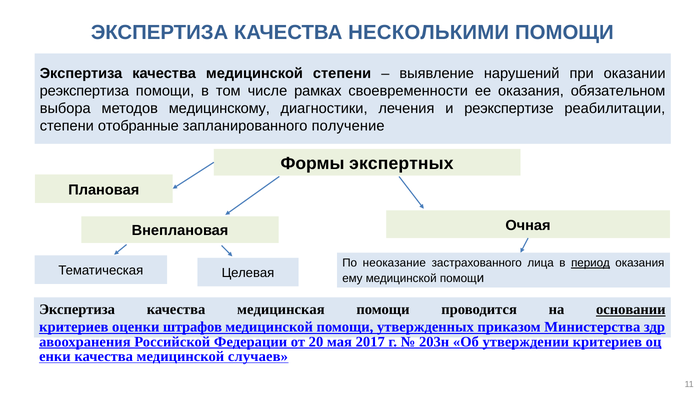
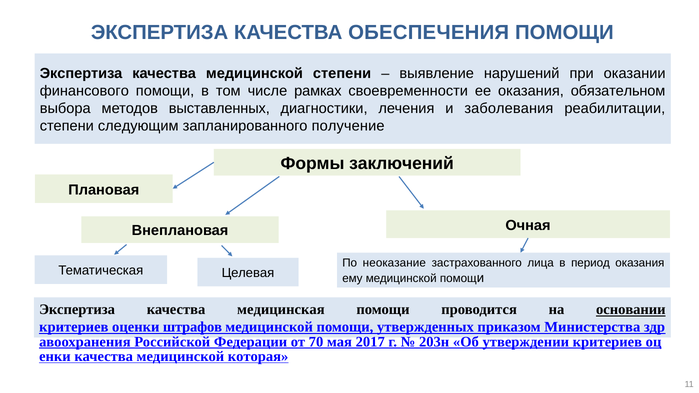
НЕСКОЛЬКИМИ: НЕСКОЛЬКИМИ -> ОБЕСПЕЧЕНИЯ (429, 33)
реэкспертиза: реэкспертиза -> финансового (84, 91)
медицинскому: медицинскому -> выставленных (219, 108)
реэкспертизе: реэкспертизе -> заболевания (509, 108)
отобранные: отобранные -> следующим (138, 126)
экспертных: экспертных -> заключений (401, 164)
период underline: present -> none (590, 263)
20: 20 -> 70 (316, 342)
случаев: случаев -> которая (258, 356)
